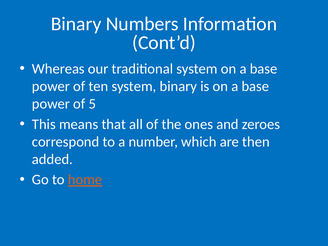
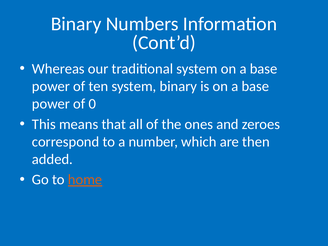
5: 5 -> 0 (92, 104)
